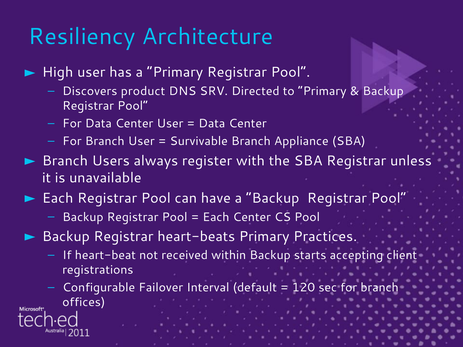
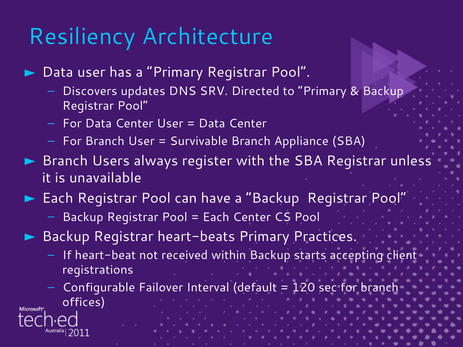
High: High -> Data (58, 72)
product: product -> updates (143, 91)
